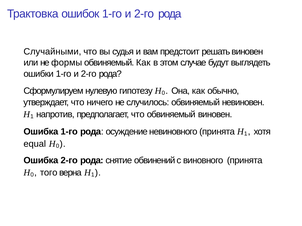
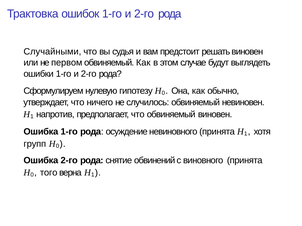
формы: формы -> первом (67, 63)
equal: equal -> групп (35, 144)
